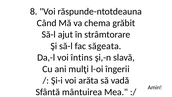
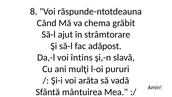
săgeata: săgeata -> adăpost (105, 46)
îngerii: îngerii -> pururi (117, 69)
